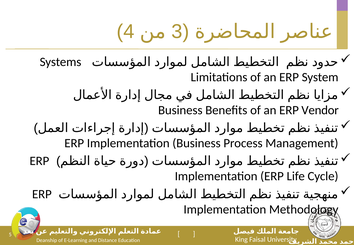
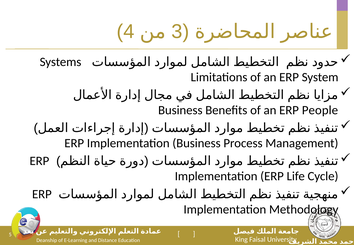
Vendor: Vendor -> People (320, 110)
